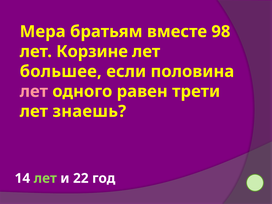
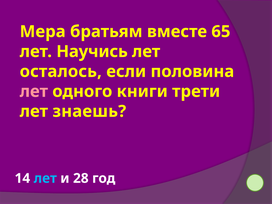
98: 98 -> 65 (221, 32)
Корзине: Корзине -> Научись (92, 52)
большее: большее -> осталось (61, 71)
равен: равен -> книги (142, 91)
лет colour: light green -> light blue (45, 178)
22: 22 -> 28 (81, 178)
